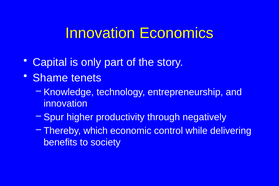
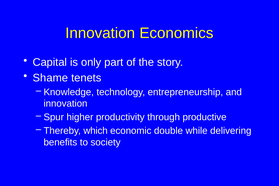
negatively: negatively -> productive (205, 117)
control: control -> double (168, 131)
